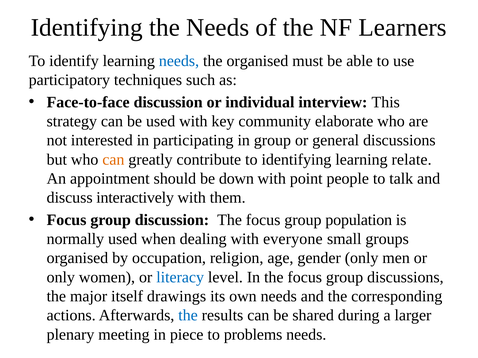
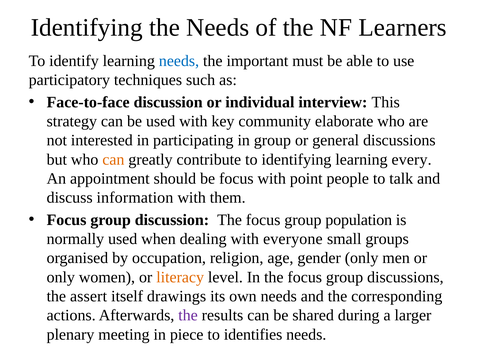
the organised: organised -> important (257, 61)
relate: relate -> every (412, 160)
be down: down -> focus (236, 179)
interactively: interactively -> information (135, 198)
literacy colour: blue -> orange (180, 278)
major: major -> assert (89, 297)
the colour: blue -> purple (188, 316)
problems: problems -> identifies (253, 335)
